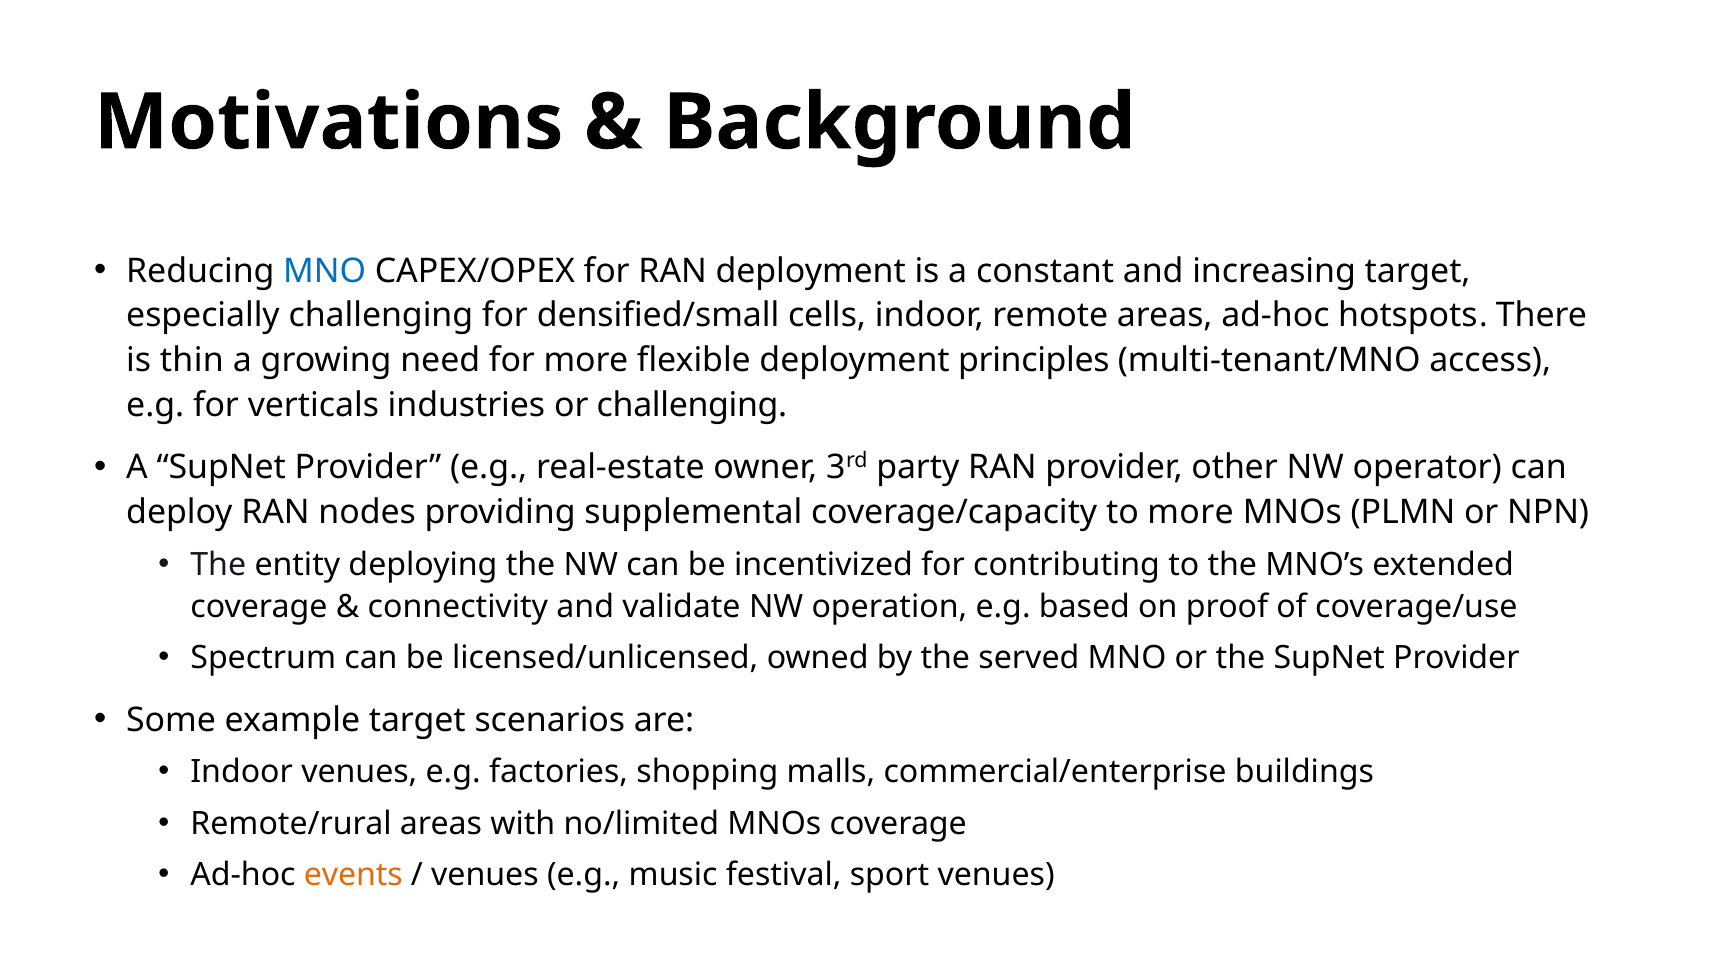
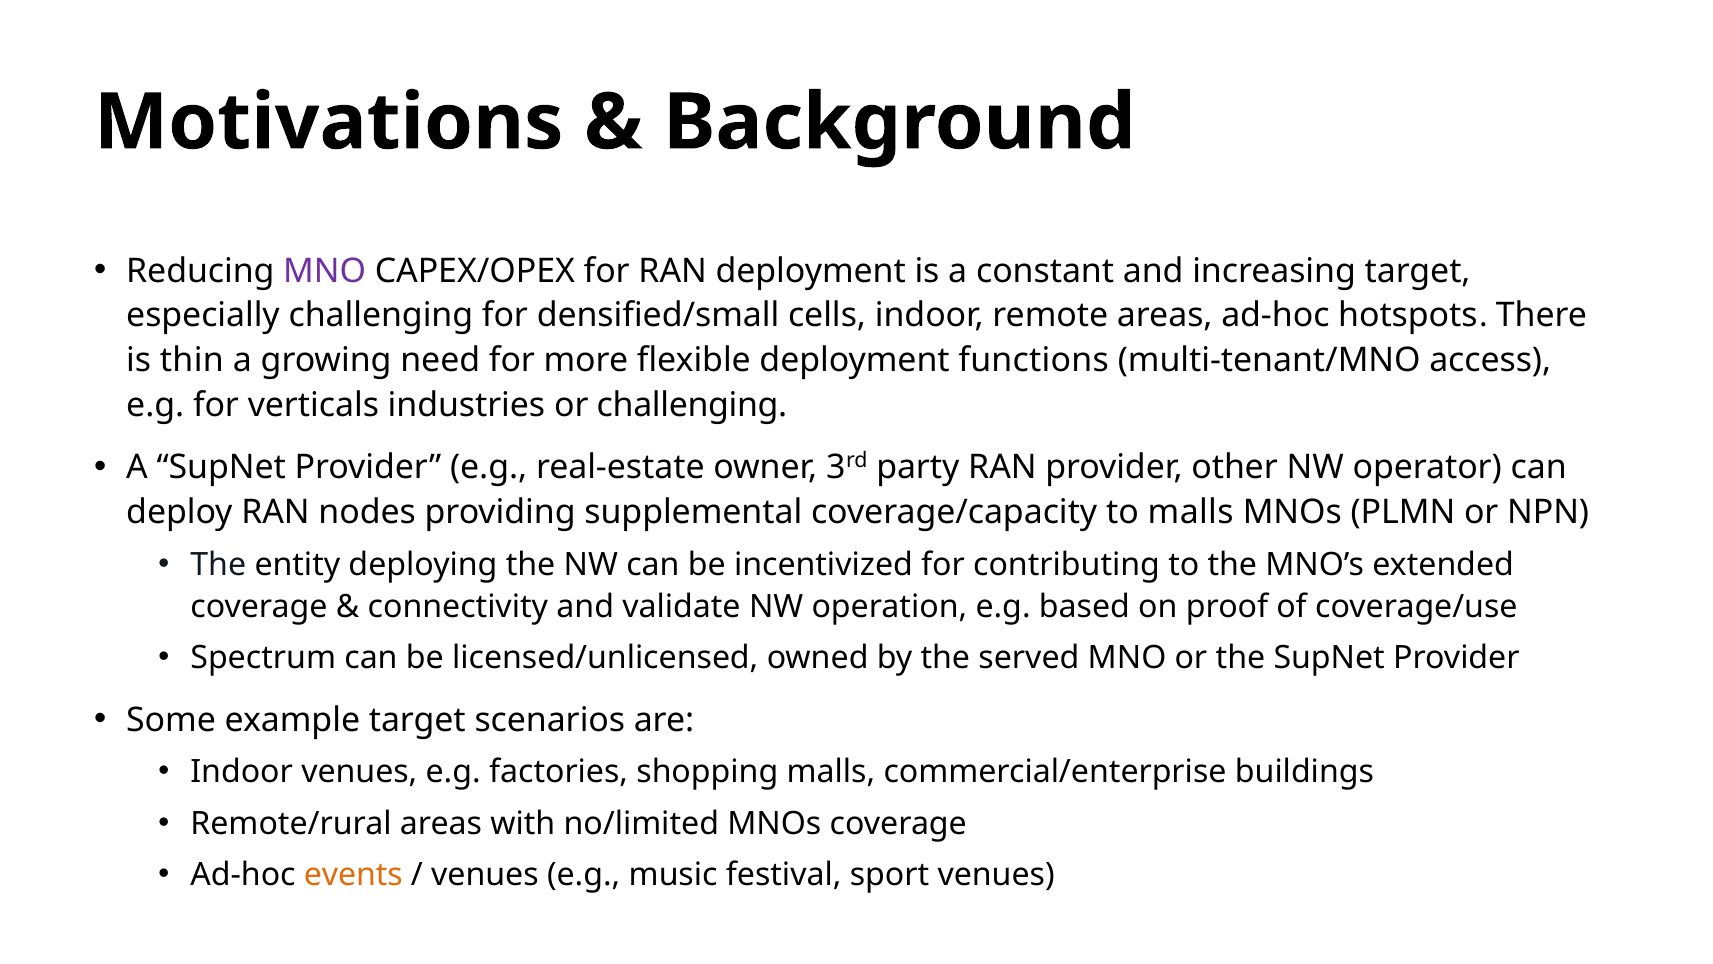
MNO colour: blue -> purple (325, 271)
principles: principles -> functions (1034, 360)
to more: more -> malls (1191, 512)
